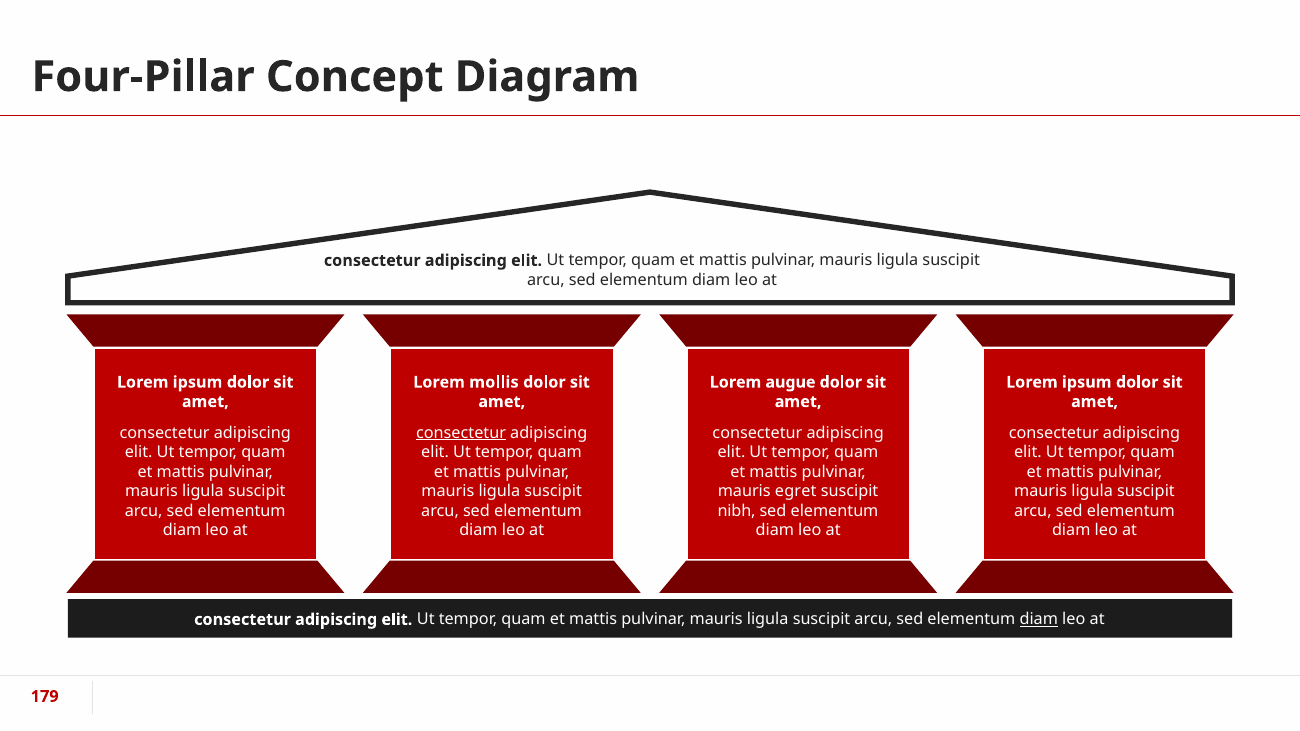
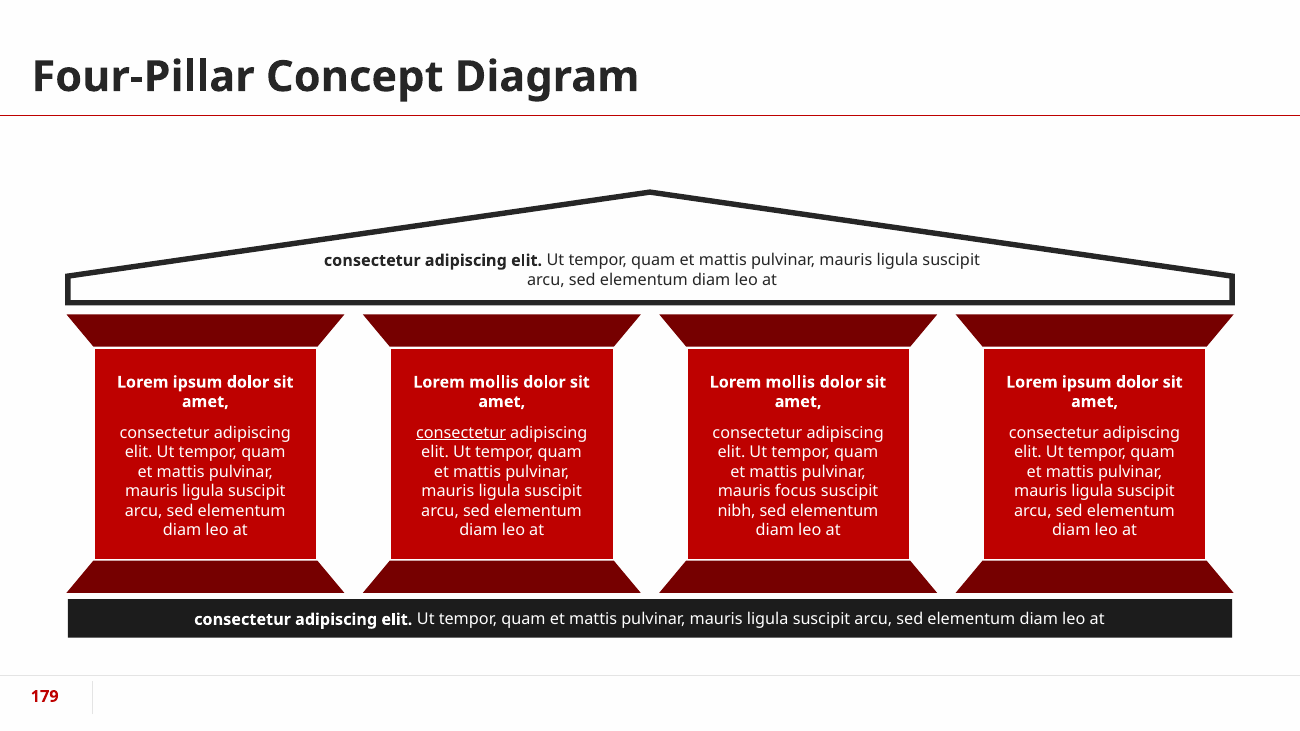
augue: augue -> mollis (790, 382)
egret: egret -> focus (796, 491)
diam underline: present -> none (1039, 620)
